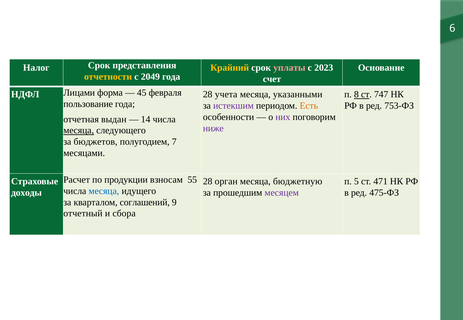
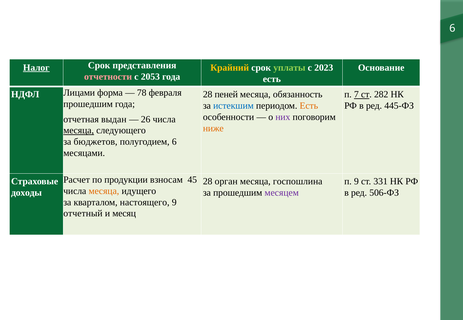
Налог underline: none -> present (36, 68)
уплаты colour: pink -> light green (289, 68)
отчетности colour: yellow -> pink (108, 77)
2049: 2049 -> 2053 (150, 77)
счет: счет -> есть (272, 79)
45: 45 -> 78 (142, 93)
учета: учета -> пеней (226, 95)
указанными: указанными -> обязанность (298, 95)
8: 8 -> 7 (356, 95)
747: 747 -> 282 (381, 95)
пользование: пользование -> прошедшим (88, 104)
истекшим colour: purple -> blue (233, 106)
753-ФЗ: 753-ФЗ -> 445-ФЗ (399, 106)
14: 14 -> 26 (146, 119)
ниже colour: purple -> orange (213, 128)
полугодием 7: 7 -> 6 (174, 142)
55: 55 -> 45 (192, 180)
бюджетную: бюджетную -> госпошлина (298, 182)
п 5: 5 -> 9 (356, 182)
471: 471 -> 331 (381, 182)
месяца colour: blue -> orange (104, 191)
475-ФЗ: 475-ФЗ -> 506-ФЗ (384, 193)
соглашений: соглашений -> настоящего (145, 203)
сбора: сбора -> месяц (124, 214)
